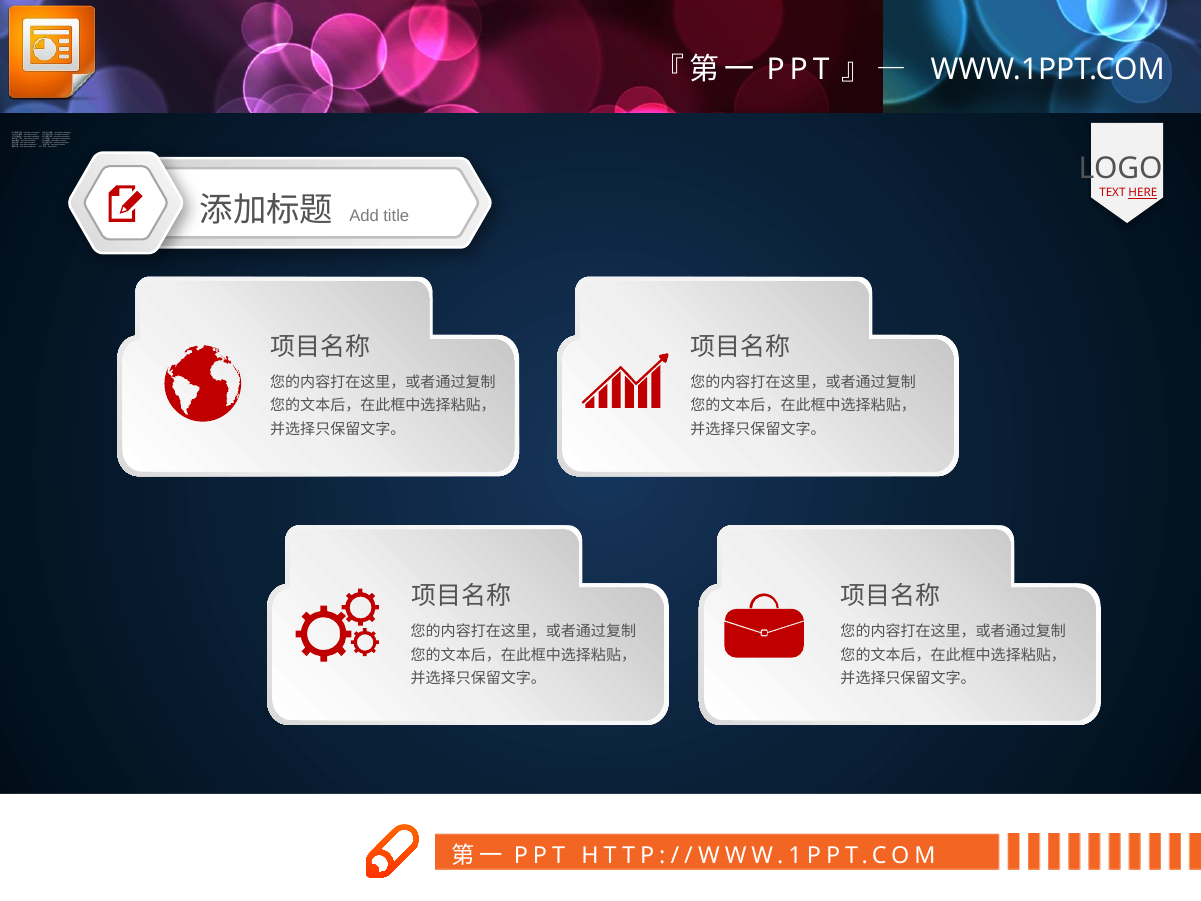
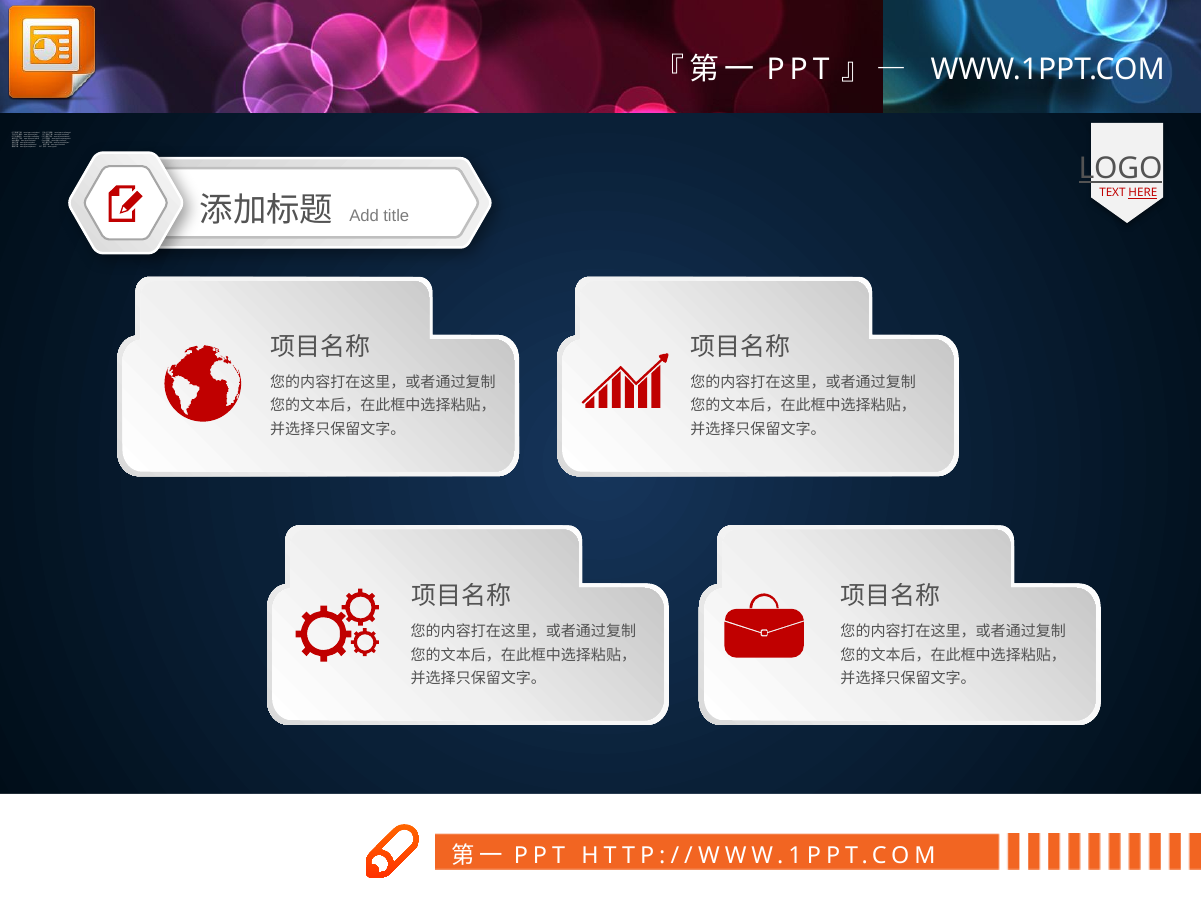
LOGO underline: none -> present (1121, 169)
